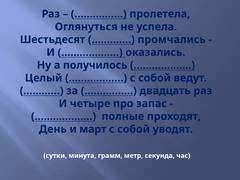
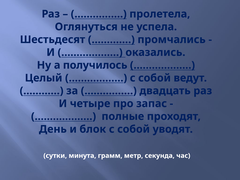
март: март -> блок (93, 129)
